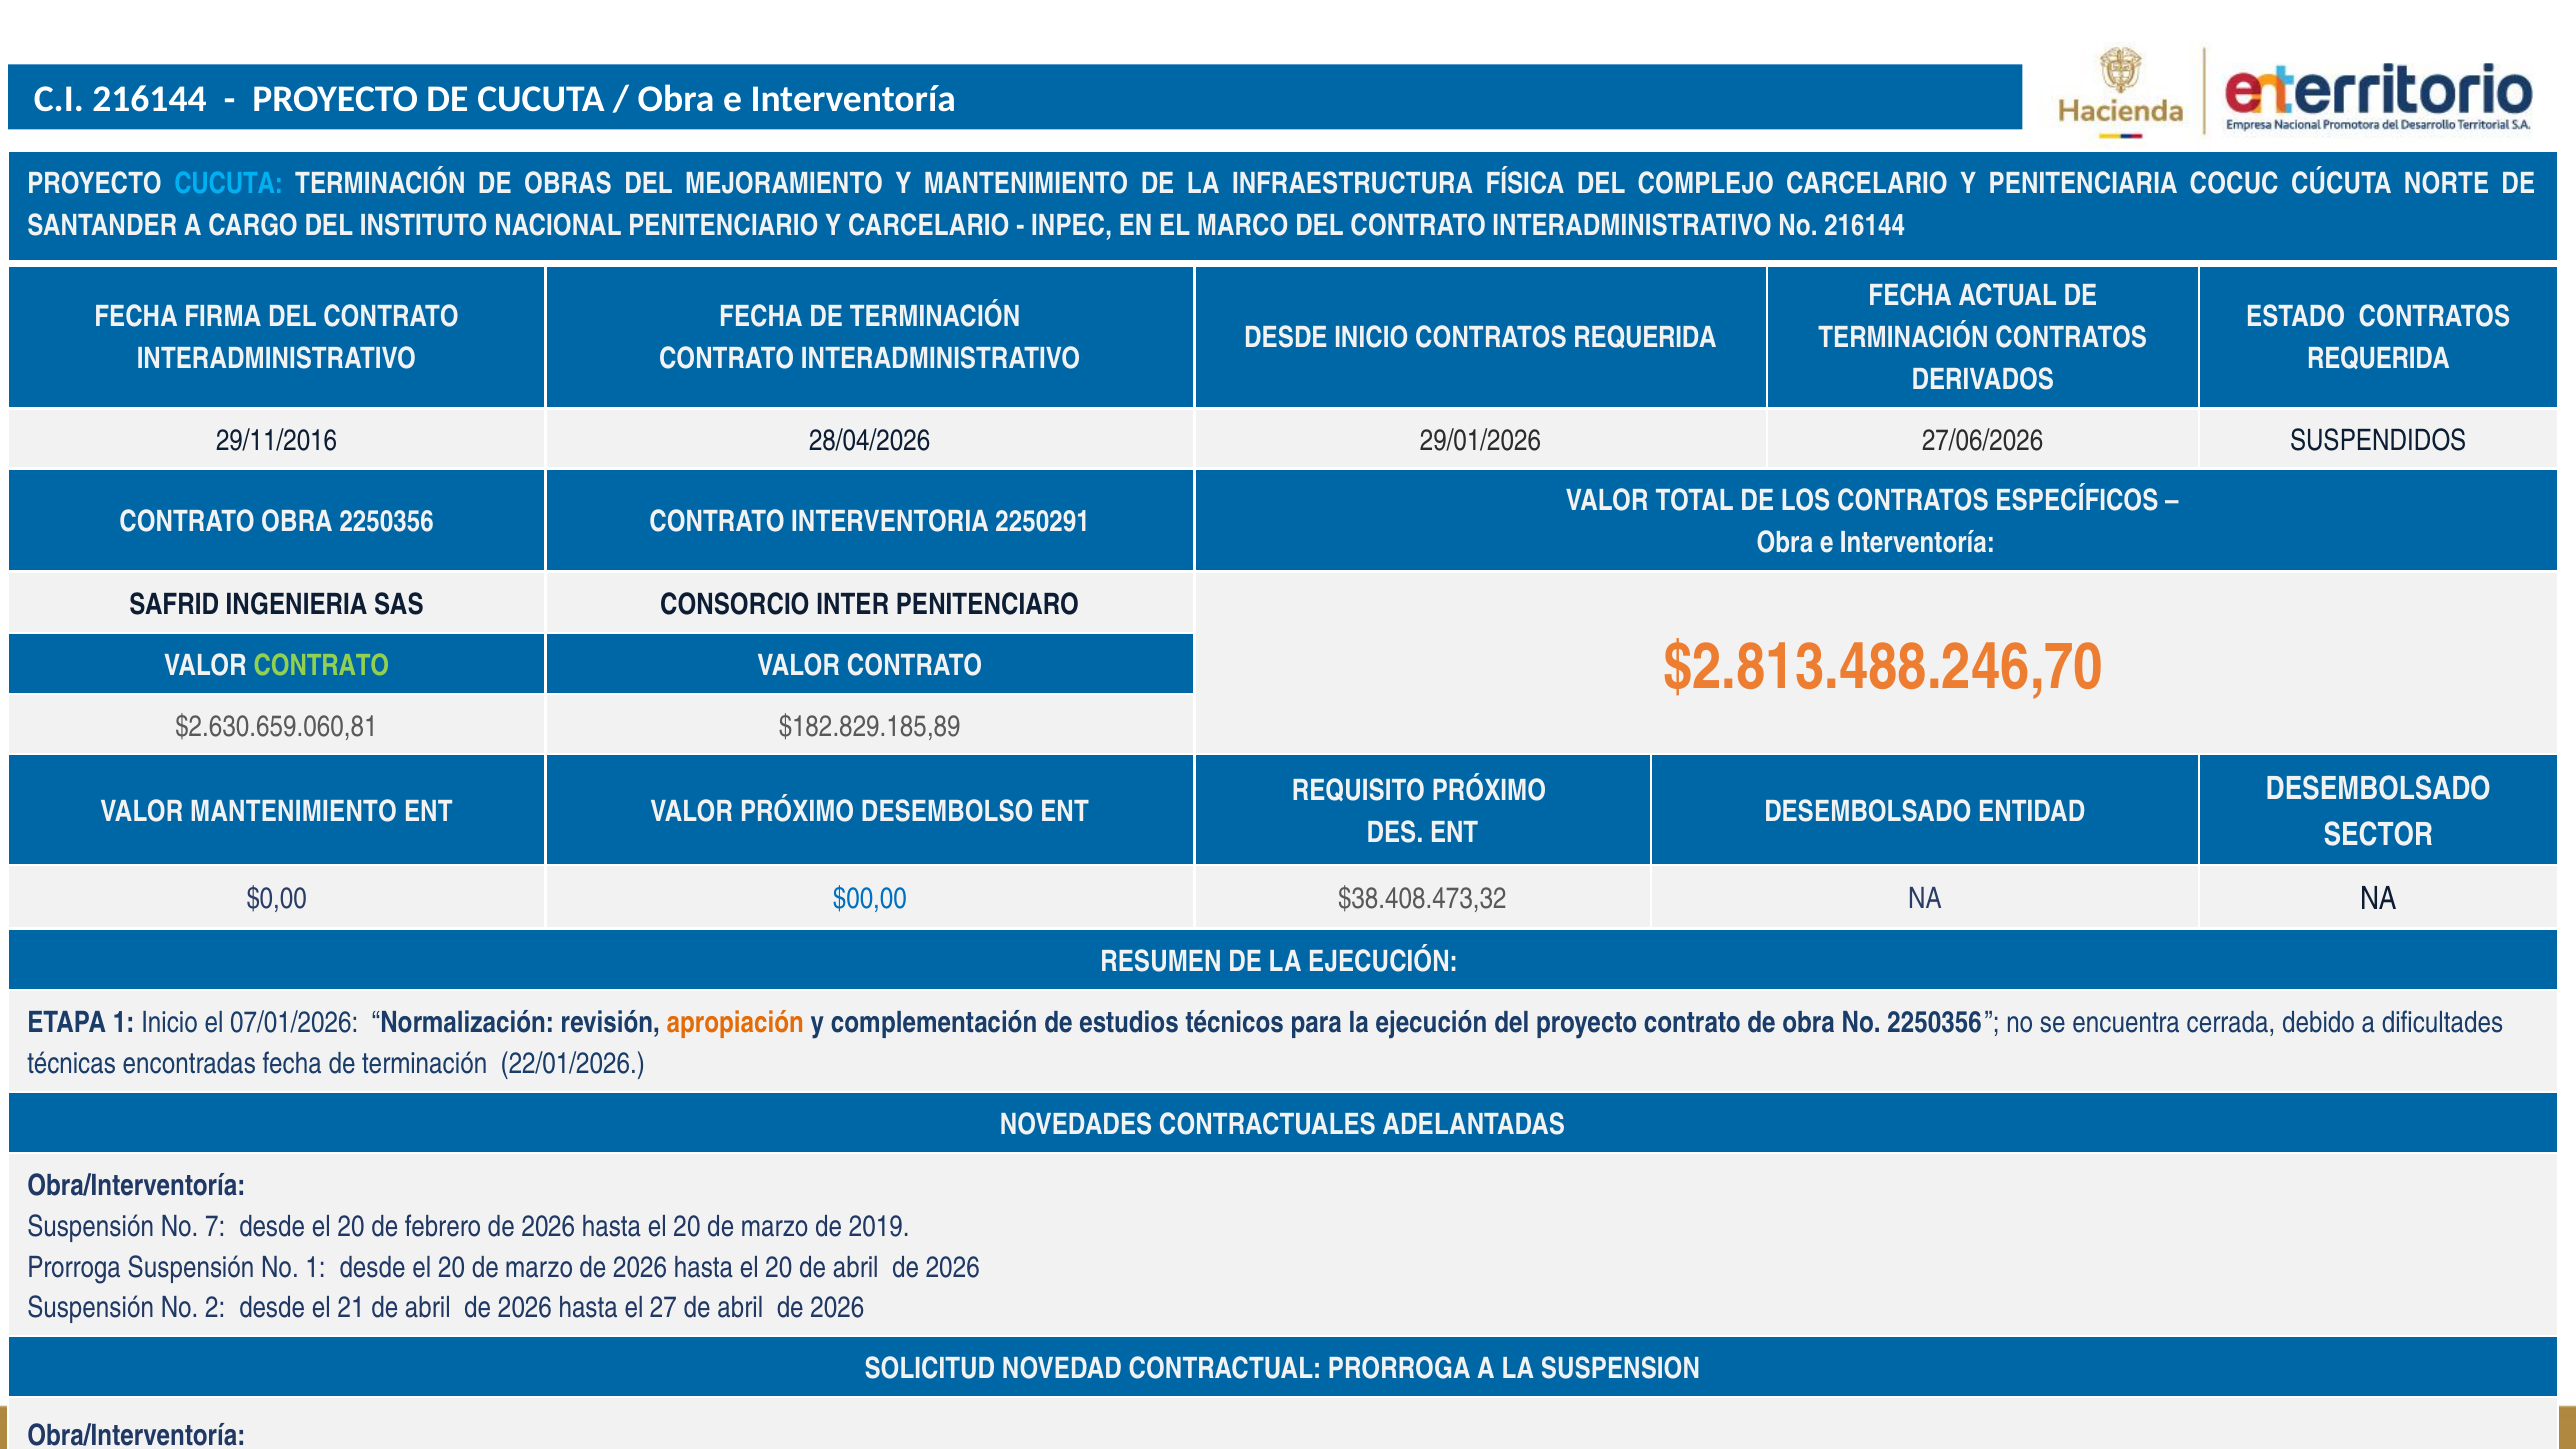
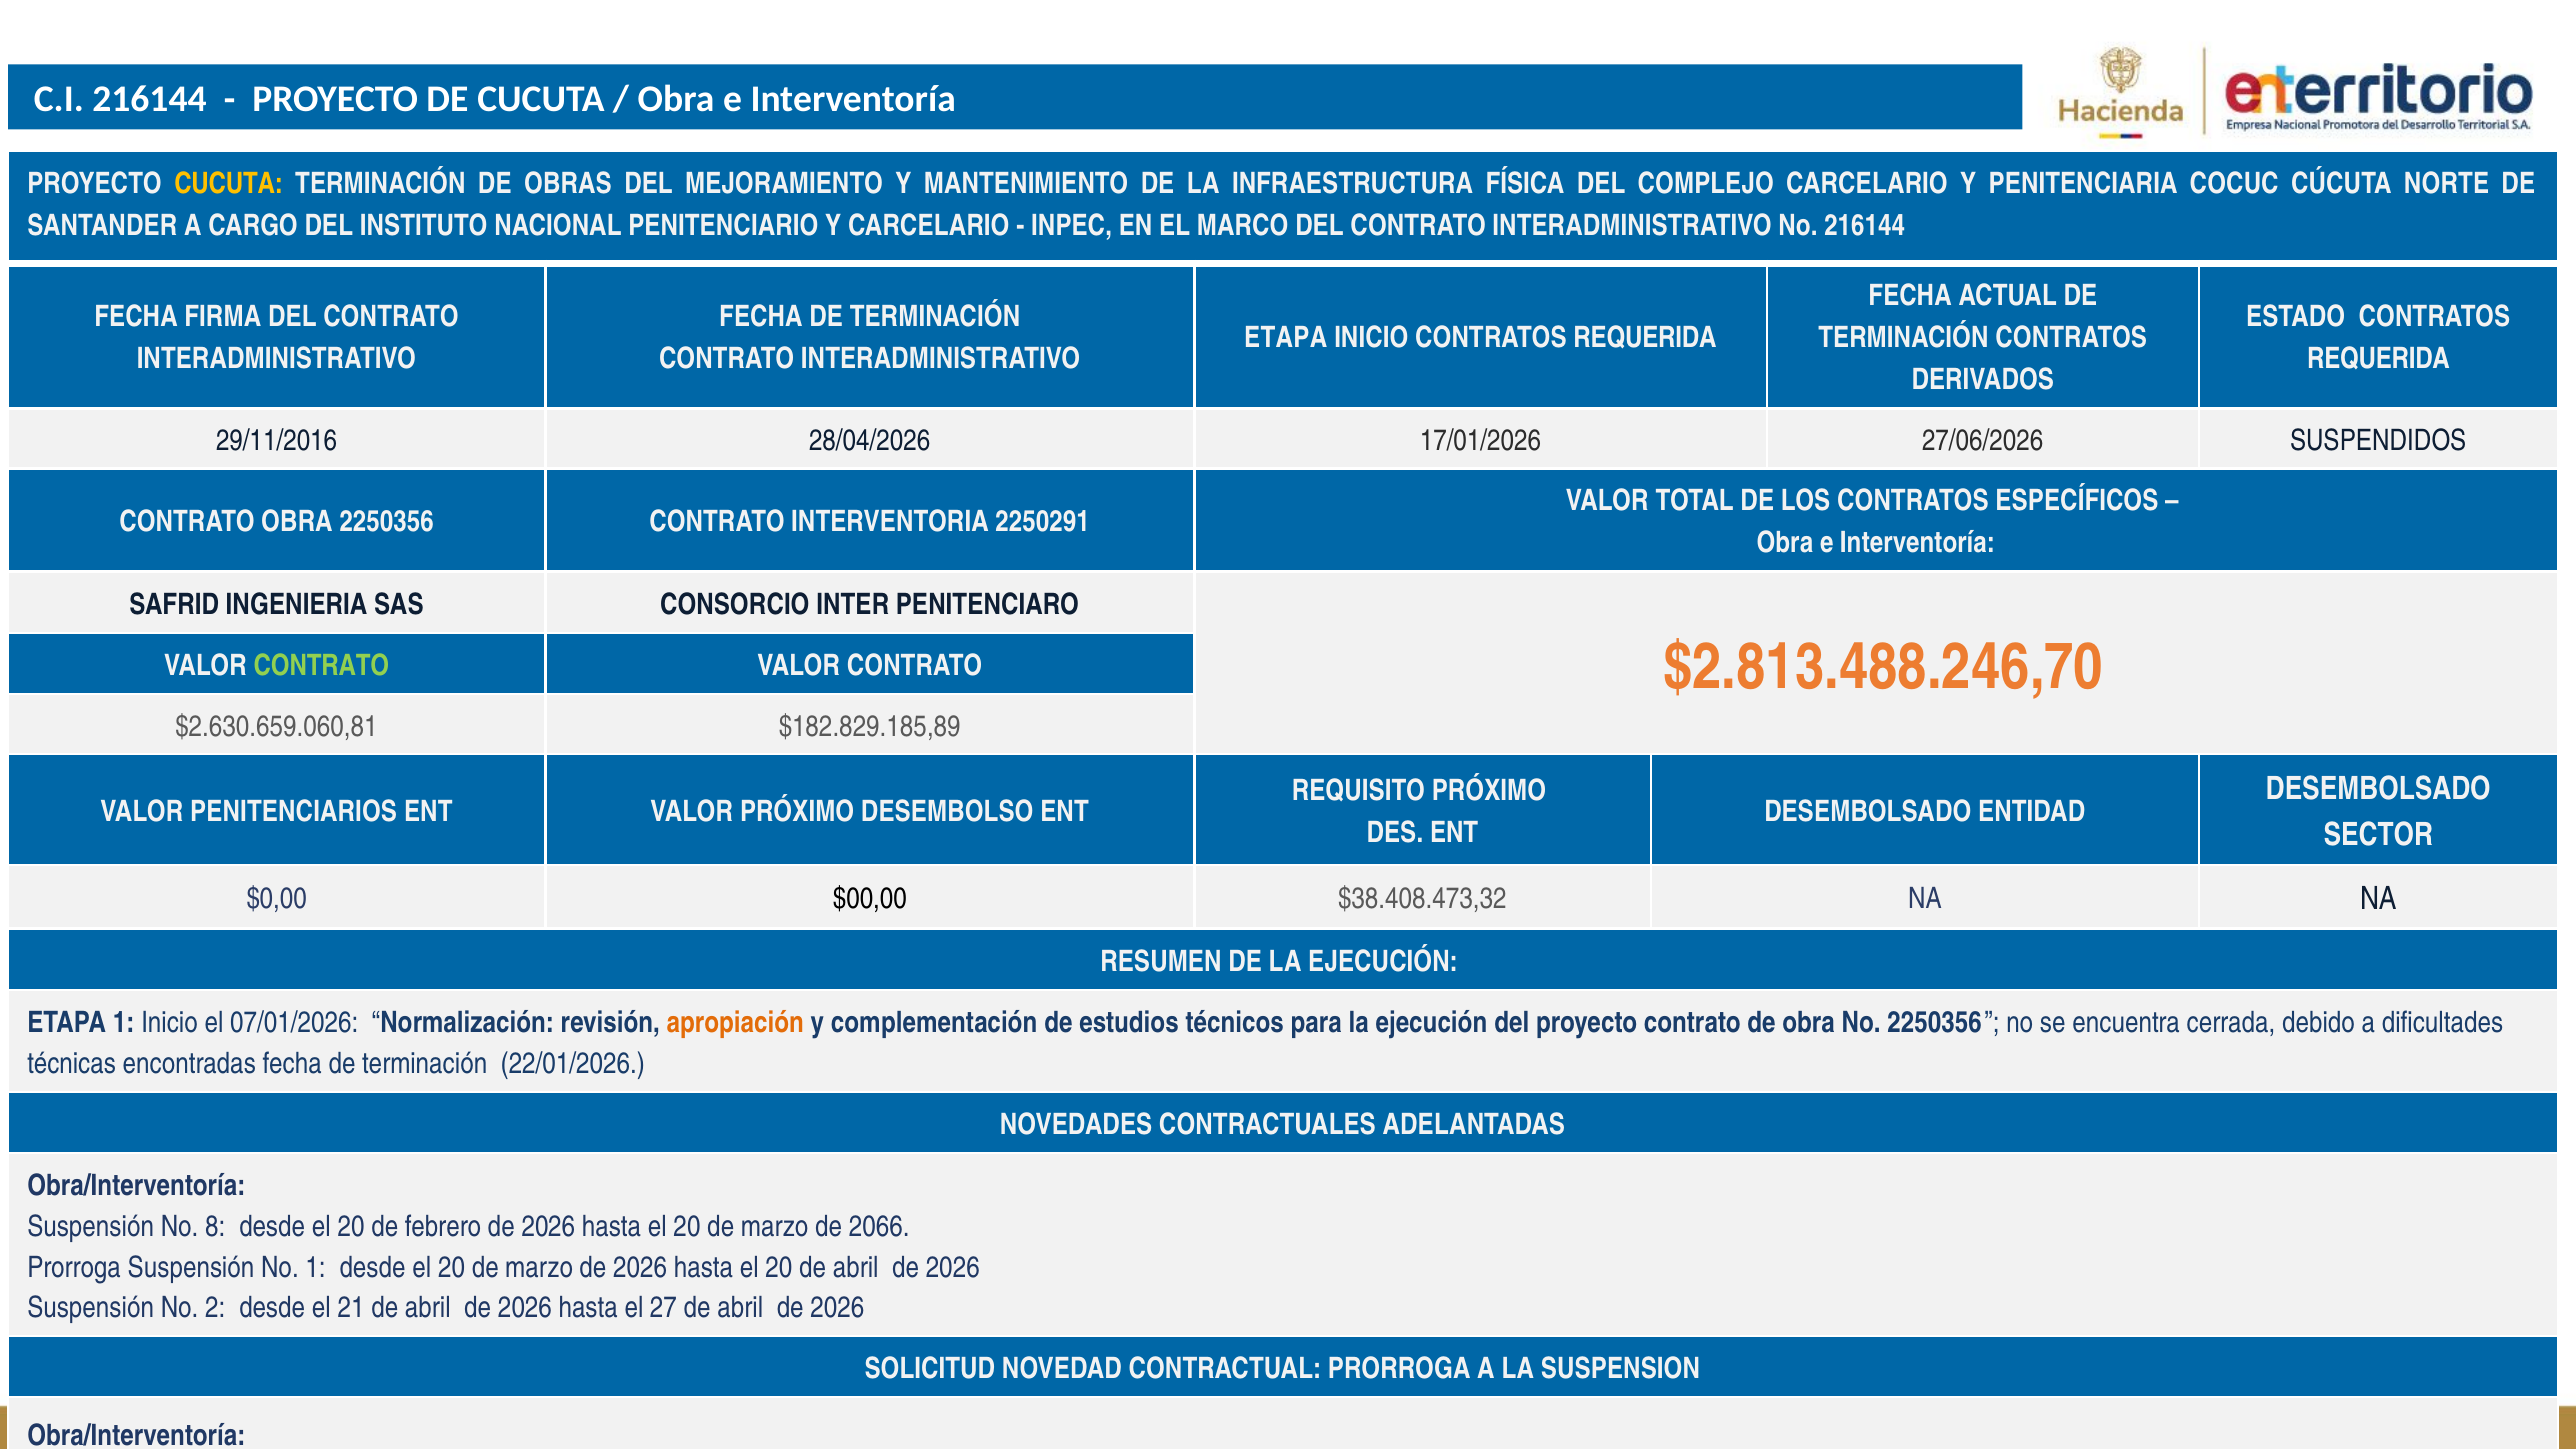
CUCUTA colour: light blue -> yellow (229, 184)
DESDE: DESDE -> ETAPA (1286, 338)
29/01/2026: 29/01/2026 -> 17/01/2026 (1480, 441)
VALOR MANTENIMIENTO: MANTENIMIENTO -> PENITENCIARIOS (294, 812)
$00,00 colour: blue -> black (870, 899)
7: 7 -> 8 (215, 1227)
2019: 2019 -> 2066 (879, 1227)
